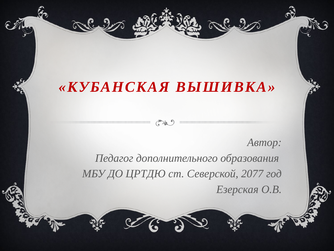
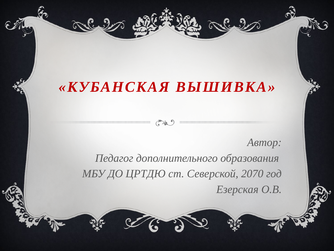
2077: 2077 -> 2070 (252, 173)
